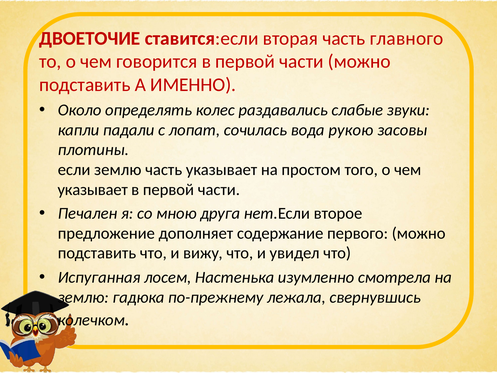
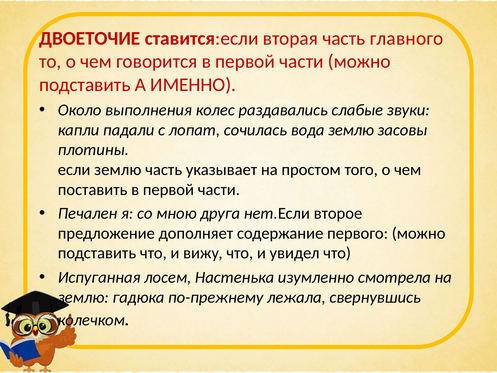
определять: определять -> выполнения (149, 110)
вода рукою: рукою -> землю (351, 130)
указывает: указывает -> поставить (93, 189)
